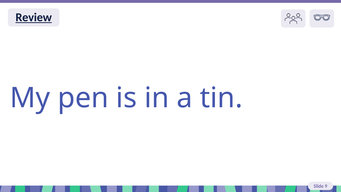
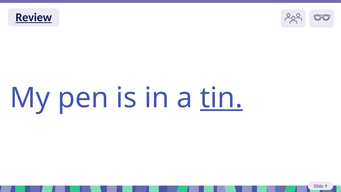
tin underline: none -> present (221, 98)
